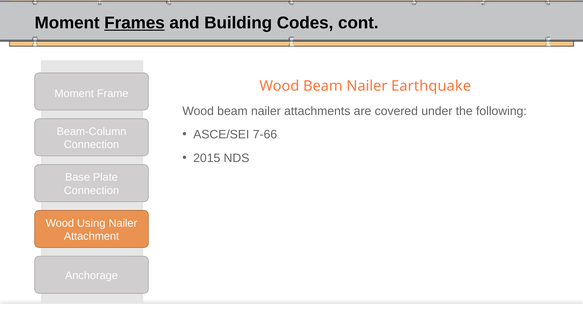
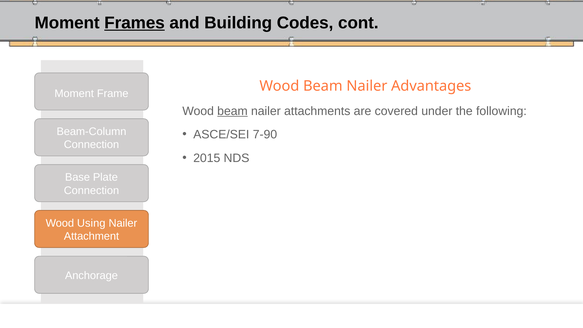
Earthquake: Earthquake -> Advantages (431, 86)
beam underline: none -> present (232, 111)
7-66: 7-66 -> 7-90 (265, 135)
